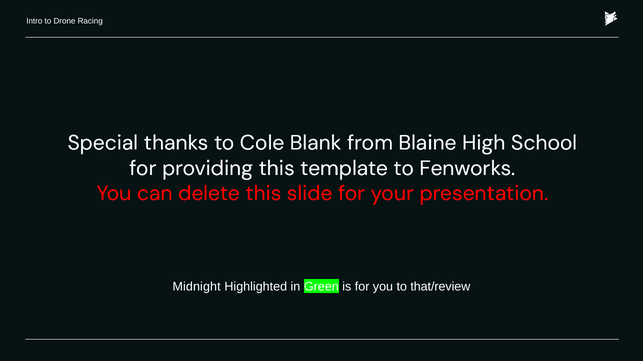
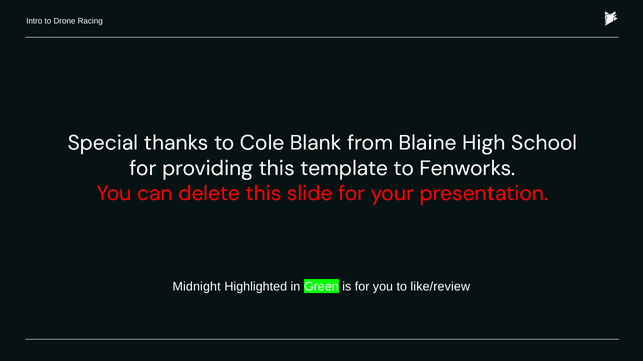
that/review: that/review -> like/review (440, 287)
